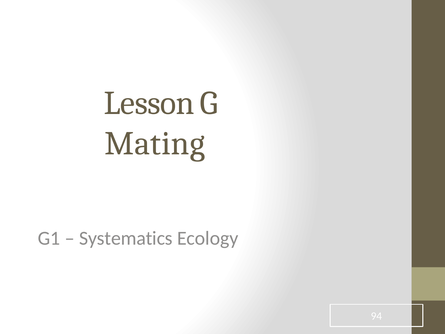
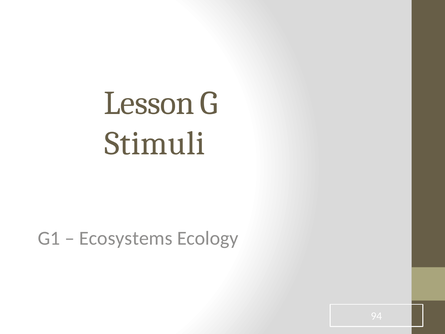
Mating: Mating -> Stimuli (155, 143)
Systematics: Systematics -> Ecosystems (126, 238)
